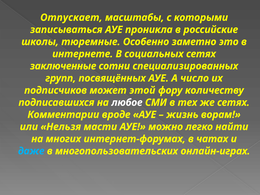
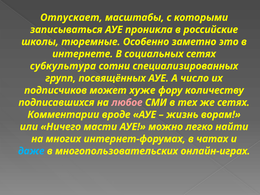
заключенные: заключенные -> субкультура (63, 66)
этой: этой -> хуже (142, 90)
любое colour: white -> pink (127, 102)
Нельзя: Нельзя -> Ничего (61, 127)
